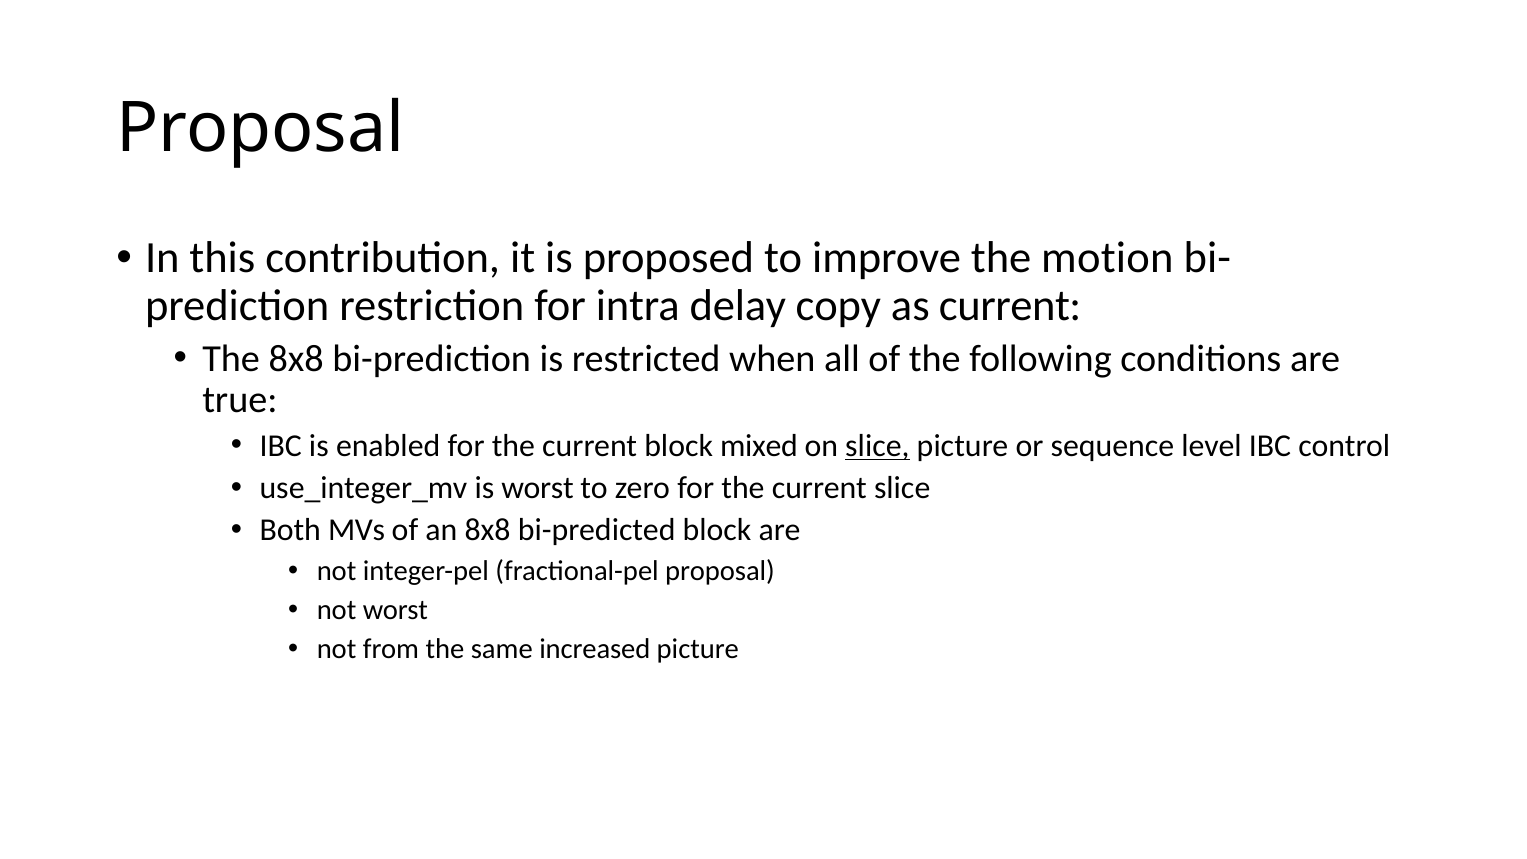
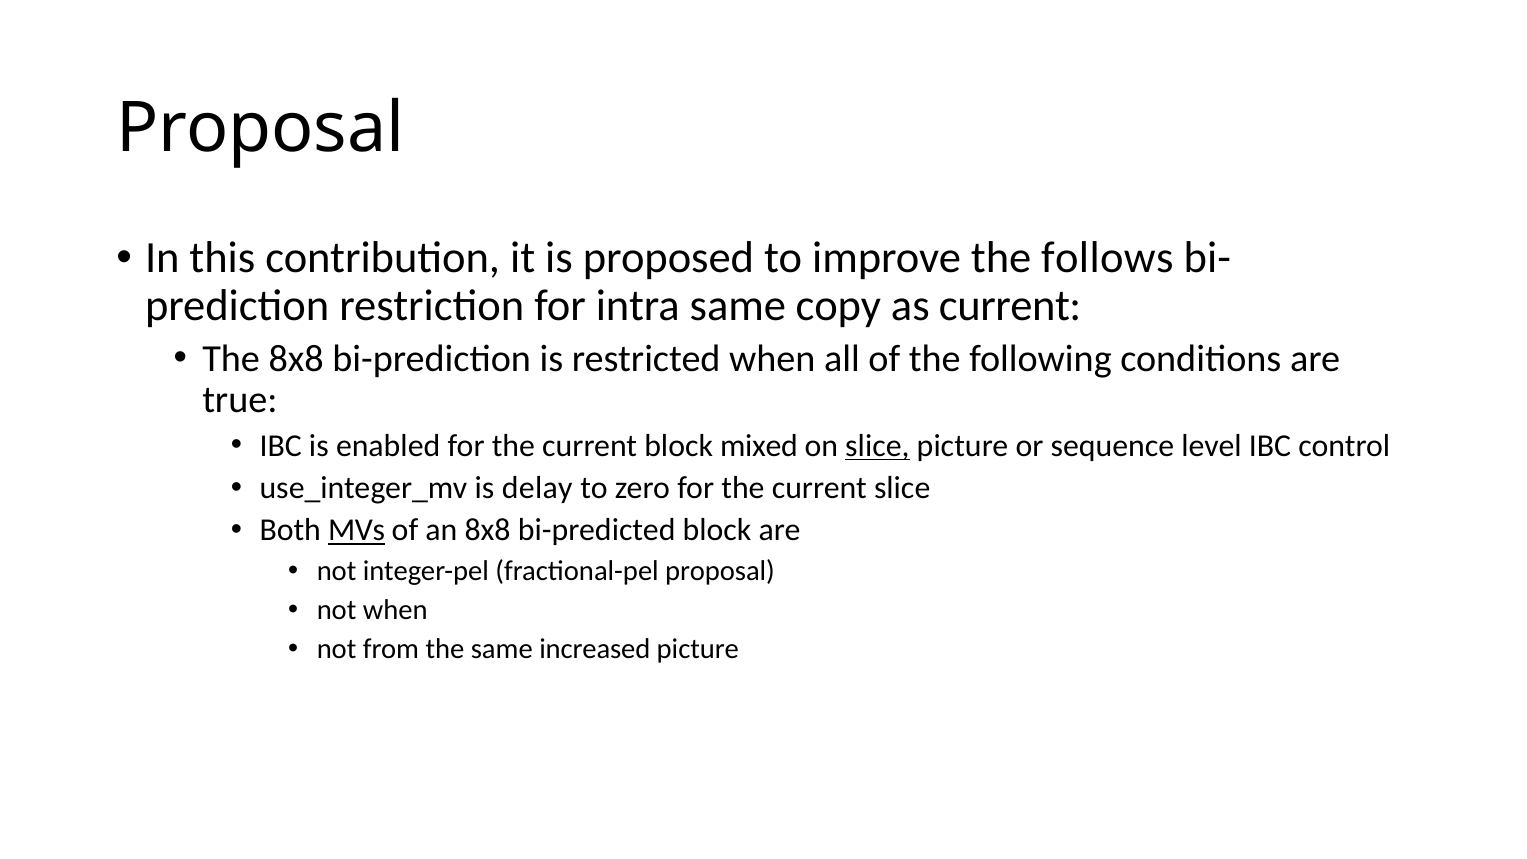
motion: motion -> follows (1107, 258)
intra delay: delay -> same (738, 306)
is worst: worst -> delay (537, 488)
MVs underline: none -> present (357, 530)
not worst: worst -> when (395, 610)
